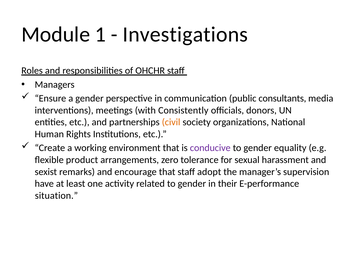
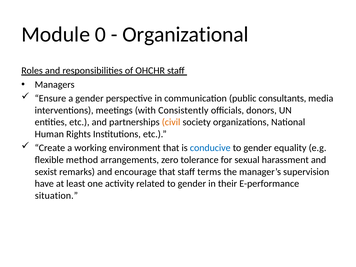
1: 1 -> 0 (100, 34)
Investigations: Investigations -> Organizational (185, 34)
conducive colour: purple -> blue (210, 148)
product: product -> method (82, 160)
adopt: adopt -> terms (209, 172)
